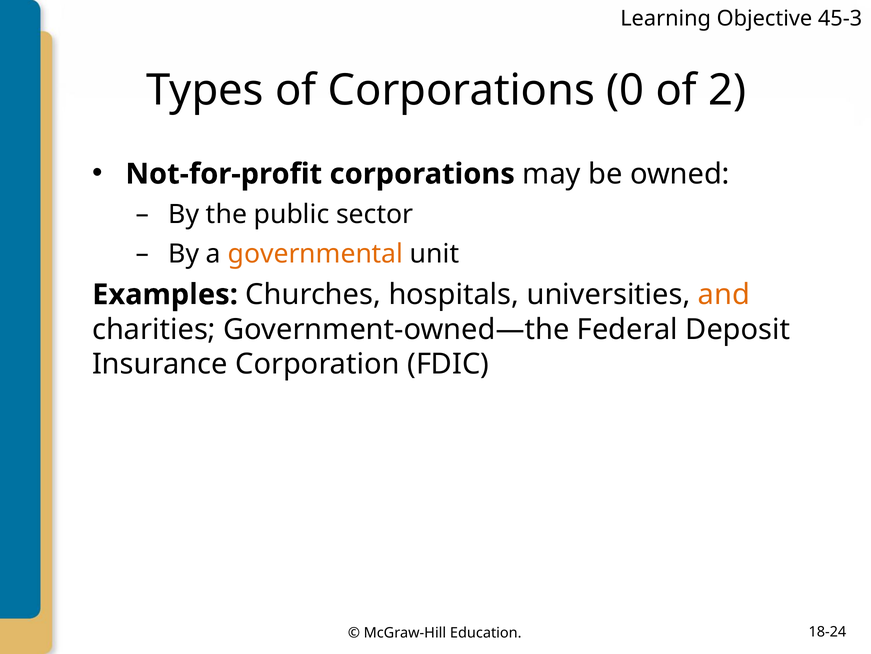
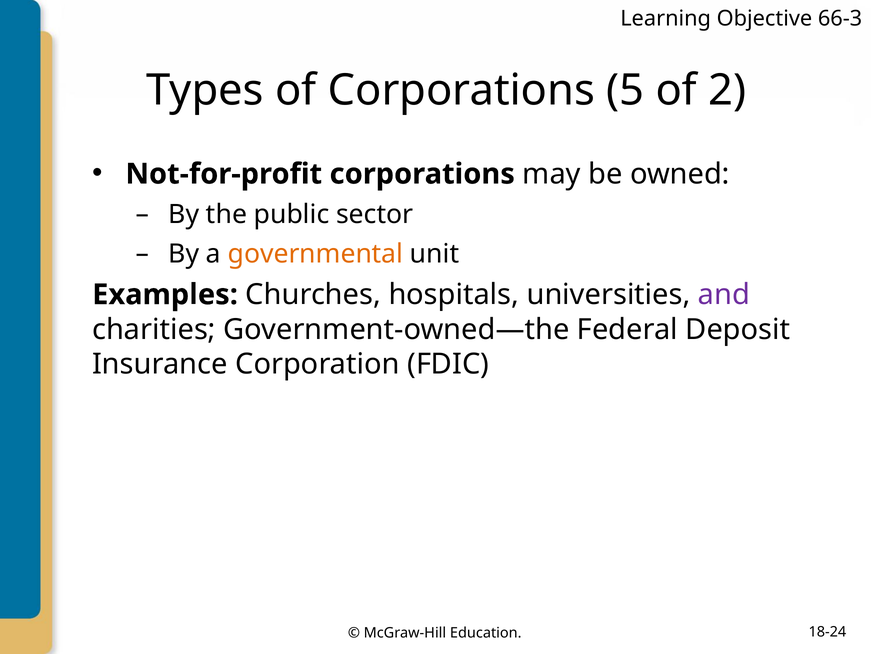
45-3: 45-3 -> 66-3 (840, 19)
0: 0 -> 5 (625, 90)
and colour: orange -> purple (724, 294)
